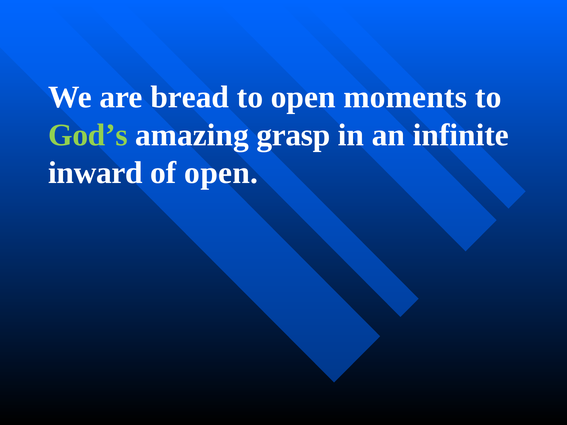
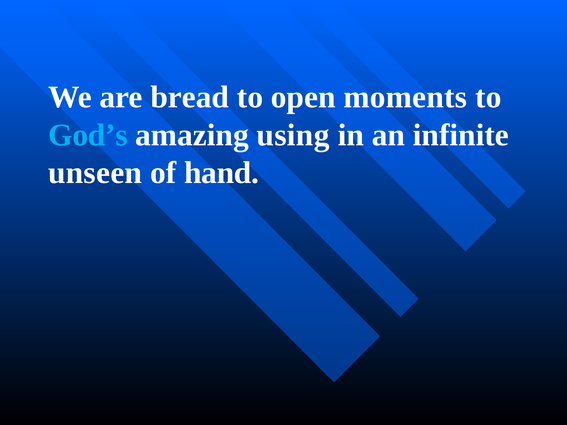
God’s colour: light green -> light blue (88, 135)
grasp: grasp -> using (293, 135)
inward: inward -> unseen (95, 173)
of open: open -> hand (222, 173)
